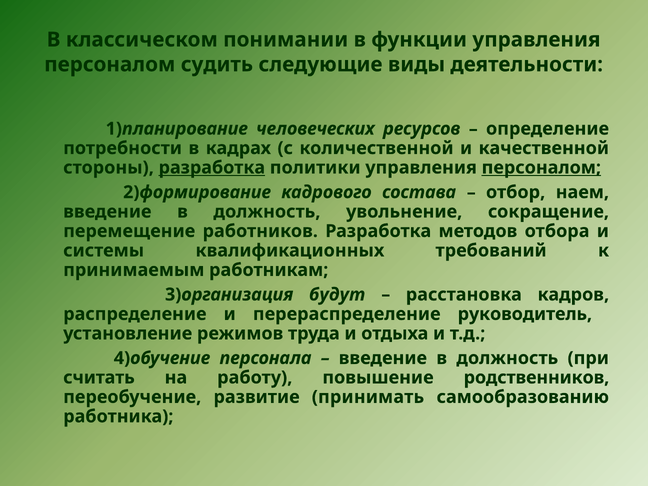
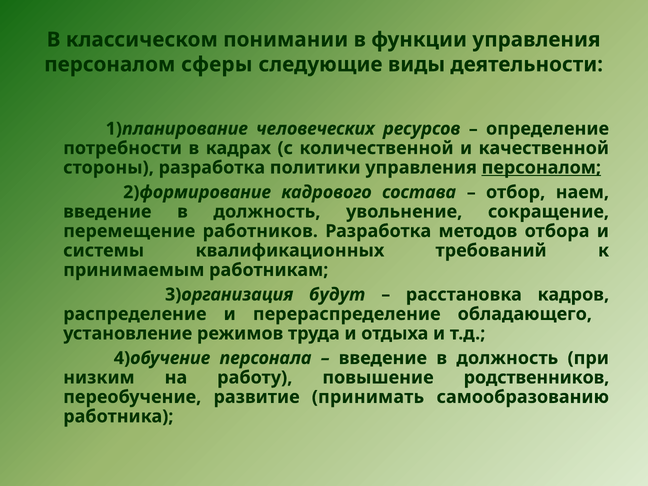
судить: судить -> сферы (217, 64)
разработка underline: present -> none (212, 168)
руководитель: руководитель -> обладающего (525, 314)
считать: считать -> низким (99, 378)
